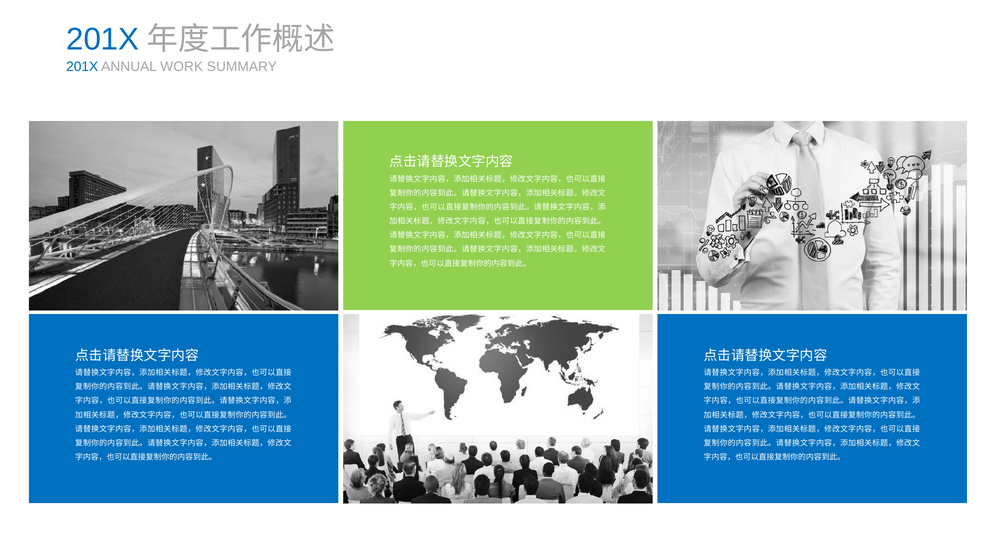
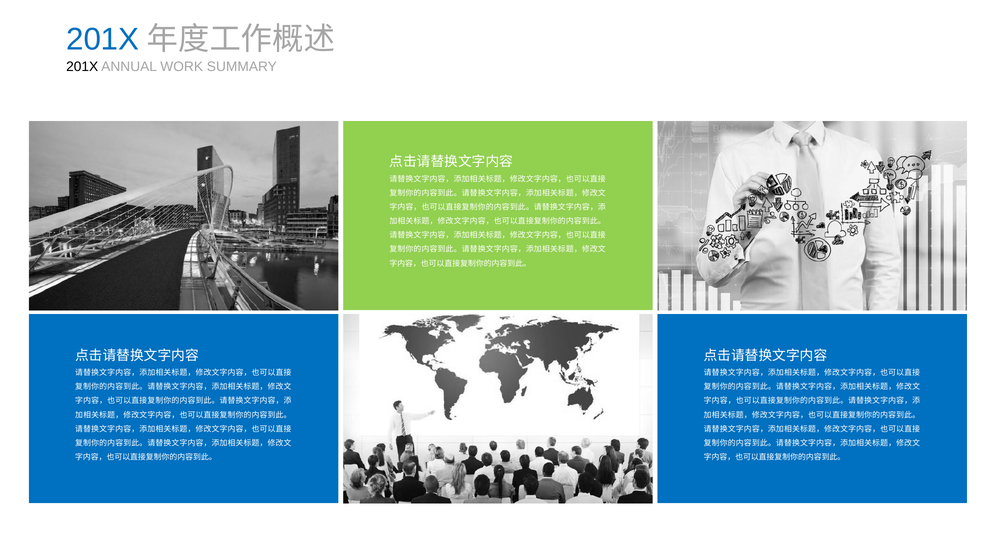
201X colour: blue -> black (82, 67)
